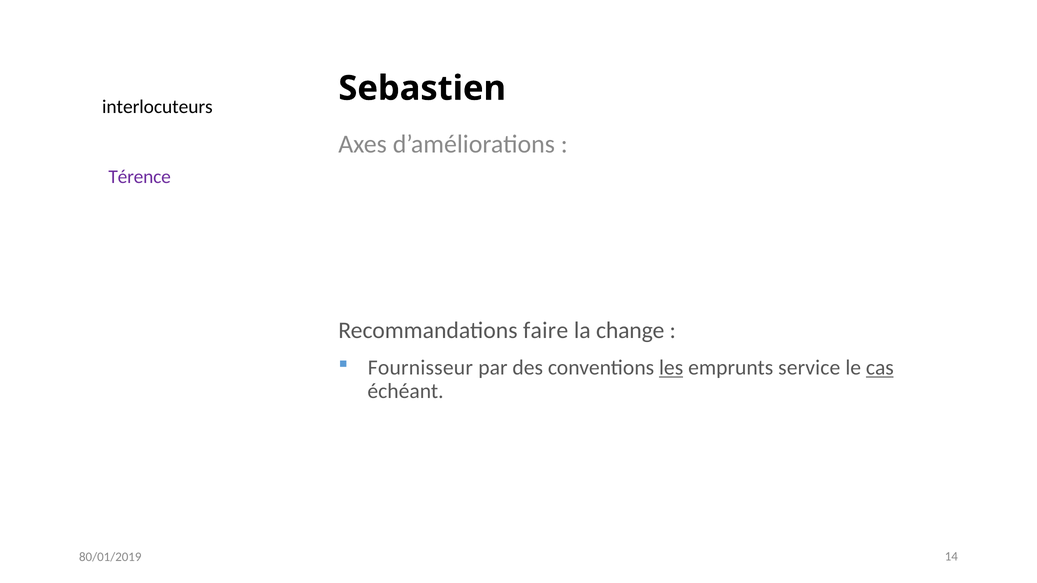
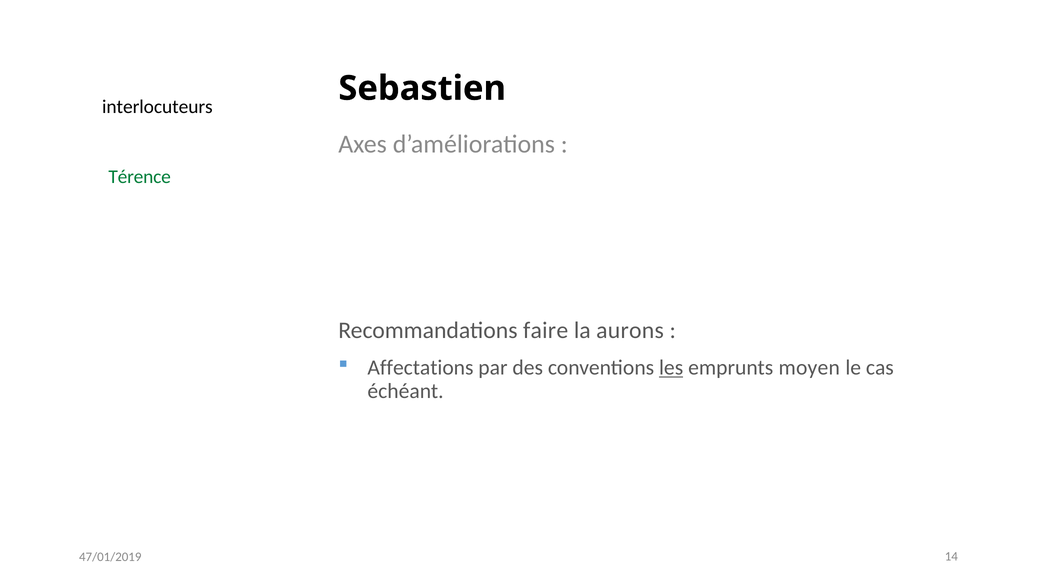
Térence colour: purple -> green (140, 177)
change: change -> aurons (630, 330)
Fournisseur: Fournisseur -> Affectations (420, 368)
service: service -> moyen (809, 368)
cas underline: present -> none (880, 368)
80/01/2019: 80/01/2019 -> 47/01/2019 (110, 557)
